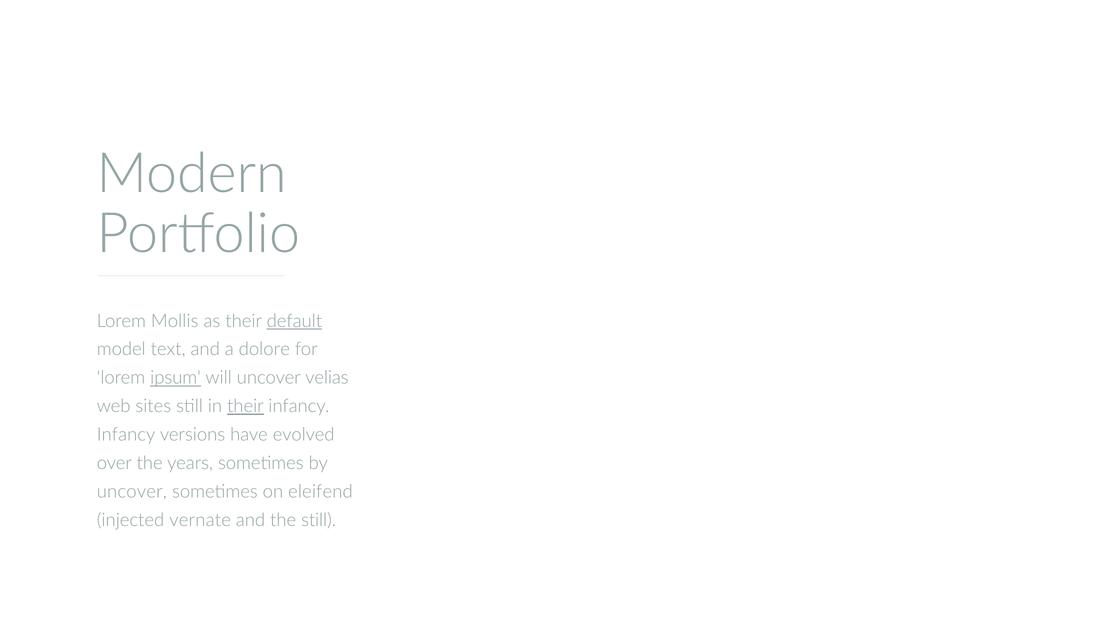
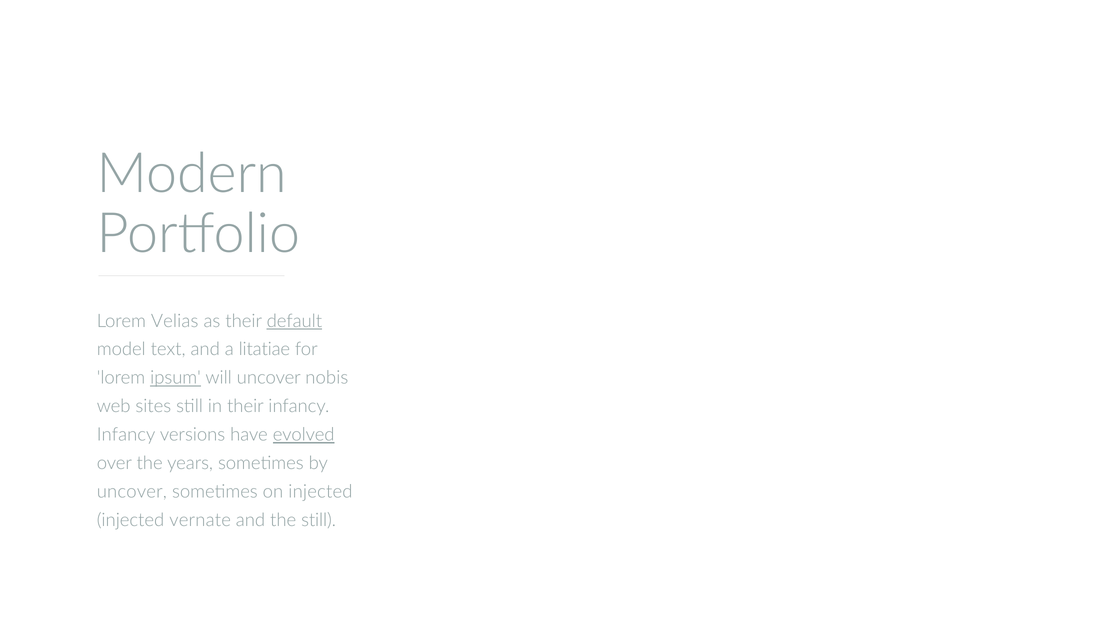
Mollis: Mollis -> Velias (175, 321)
dolore: dolore -> litatiae (264, 349)
velias: velias -> nobis (327, 378)
their underline: present -> none (245, 406)
evolved underline: none -> present (304, 435)
on eleifend: eleifend -> injected (320, 492)
